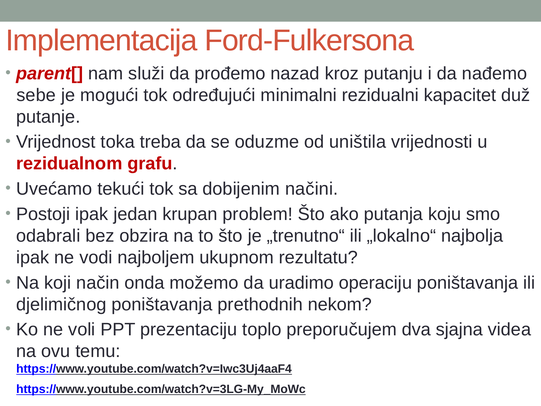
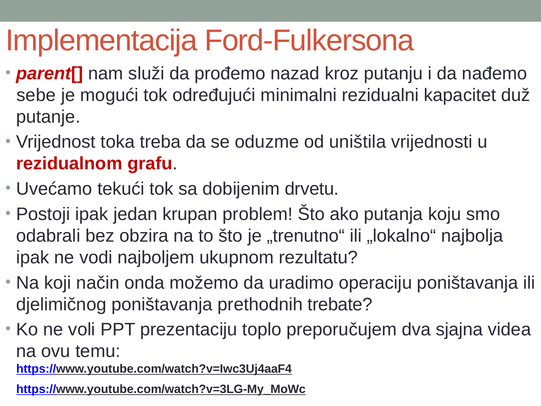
načini: načini -> drvetu (312, 189)
nekom: nekom -> trebate (340, 304)
